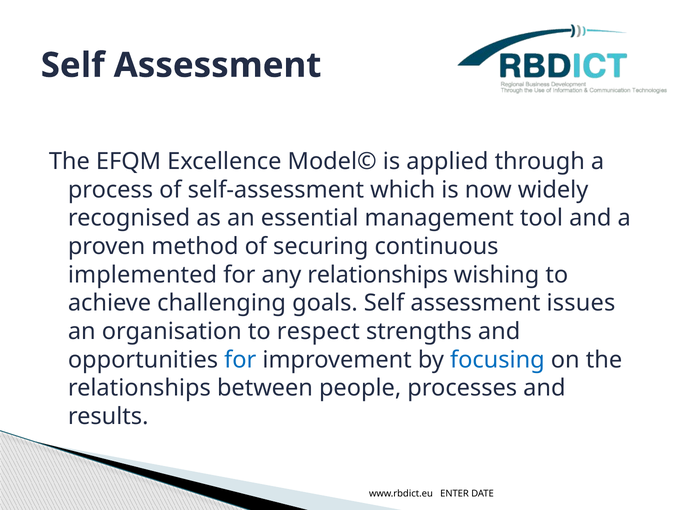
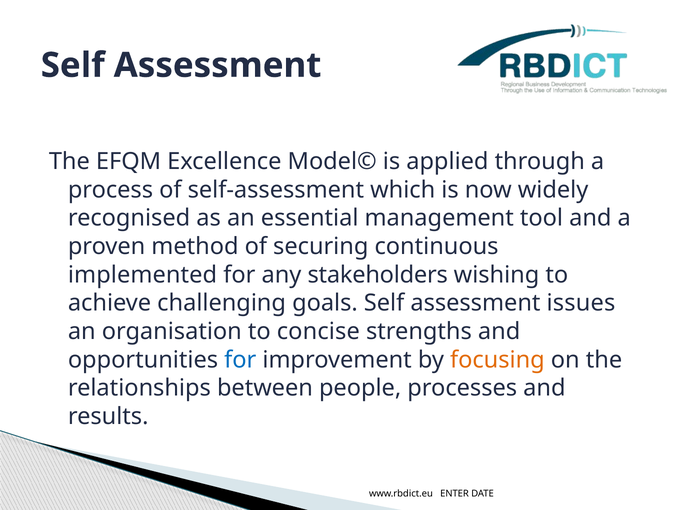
any relationships: relationships -> stakeholders (378, 275)
respect: respect -> concise (318, 331)
focusing colour: blue -> orange (497, 360)
